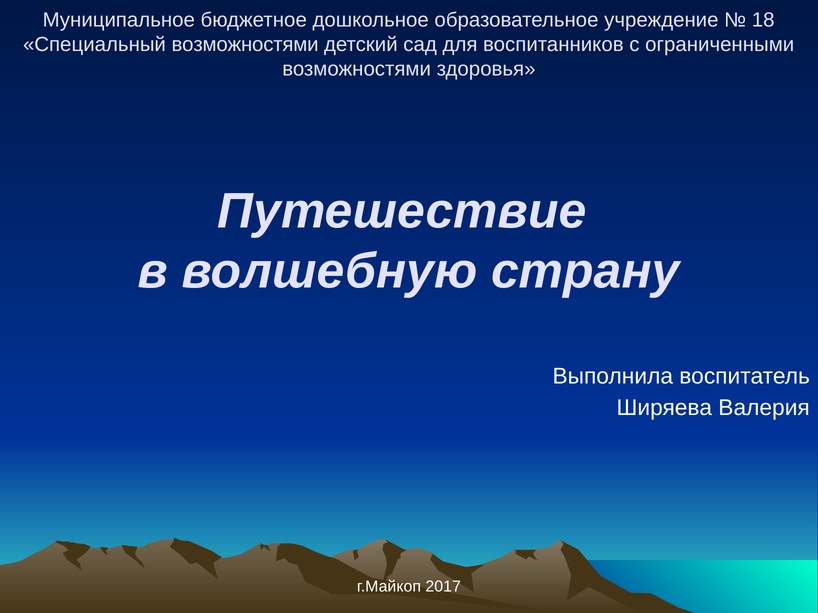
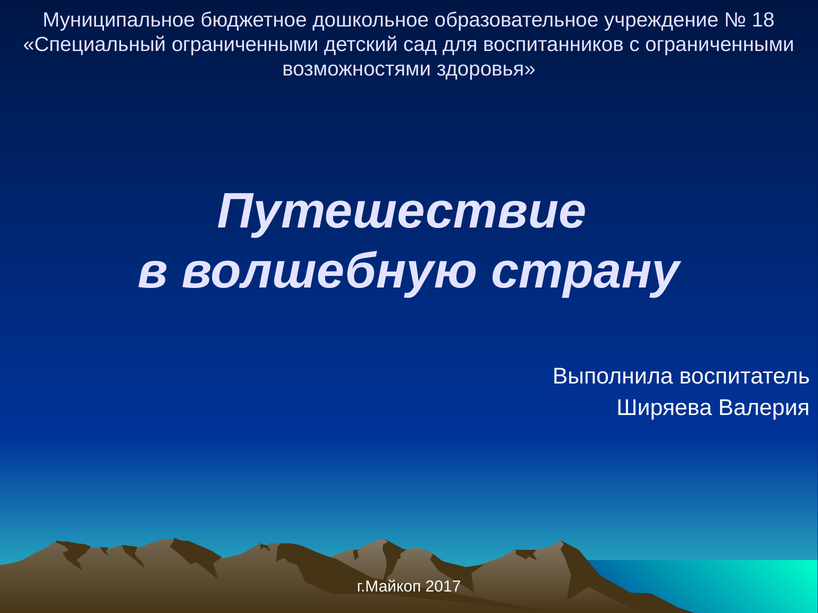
Специальный возможностями: возможностями -> ограниченными (245, 44)
